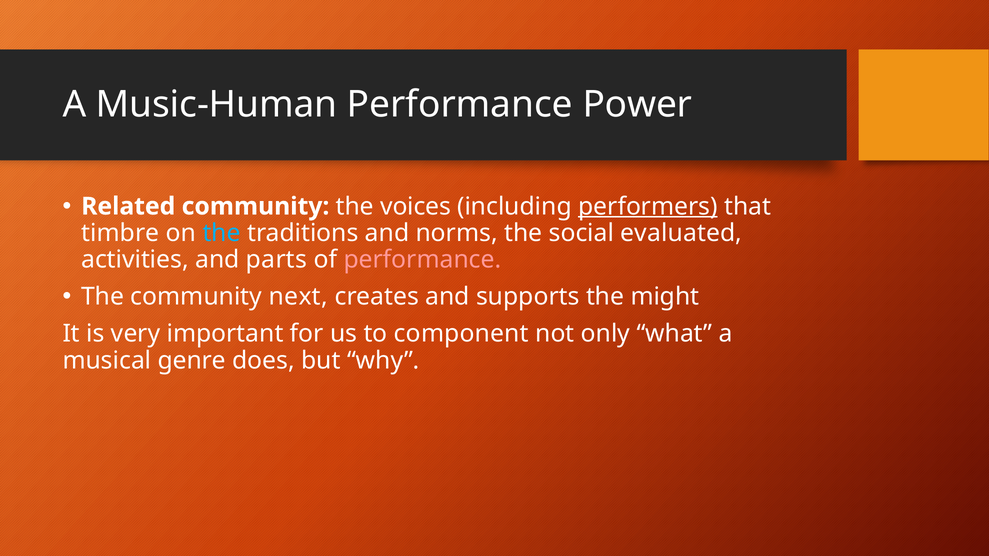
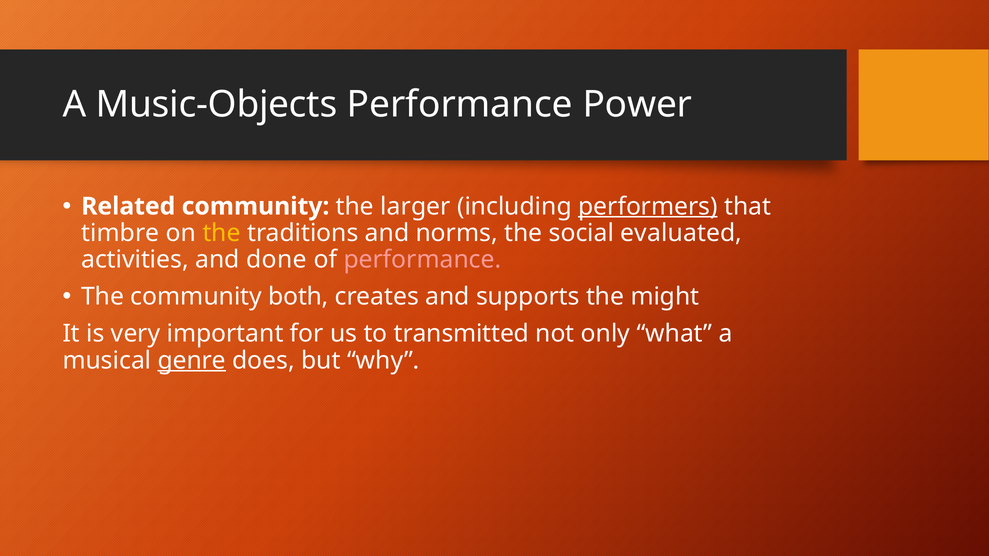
Music-Human: Music-Human -> Music-Objects (217, 105)
voices: voices -> larger (415, 206)
the colour: light blue -> yellow (222, 233)
parts: parts -> done (276, 260)
next: next -> both (298, 297)
component: component -> transmitted (461, 334)
genre underline: none -> present (192, 361)
